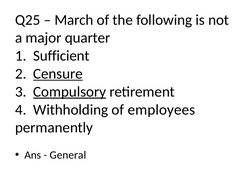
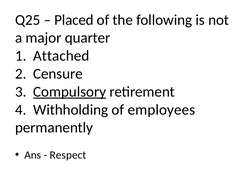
March: March -> Placed (74, 20)
Sufficient: Sufficient -> Attached (61, 56)
Censure underline: present -> none (58, 74)
General: General -> Respect (68, 155)
